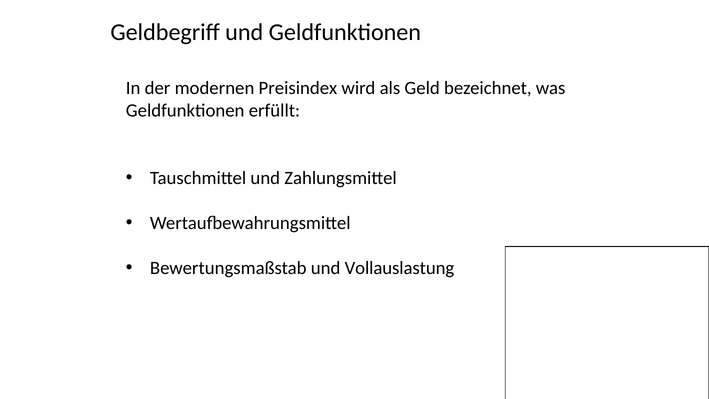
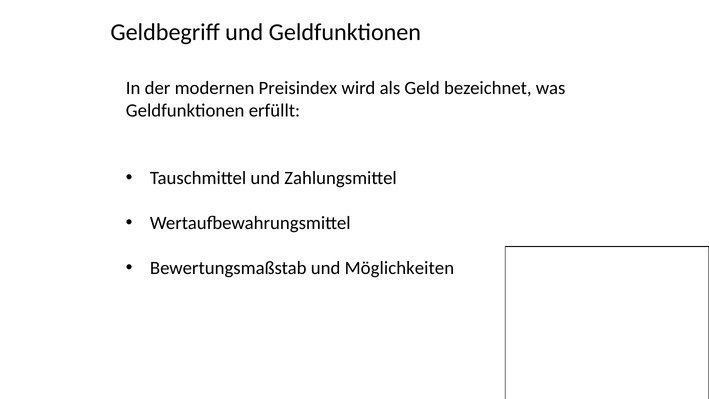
Vollauslastung: Vollauslastung -> Möglichkeiten (399, 268)
